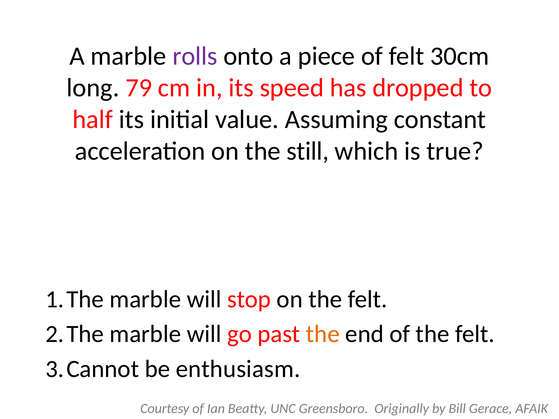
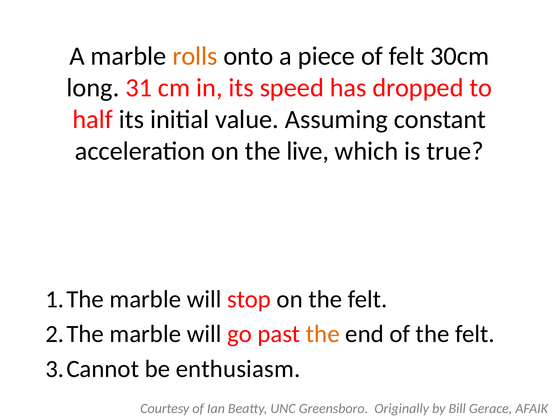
rolls colour: purple -> orange (195, 56)
79: 79 -> 31 (139, 88)
still: still -> live (308, 151)
